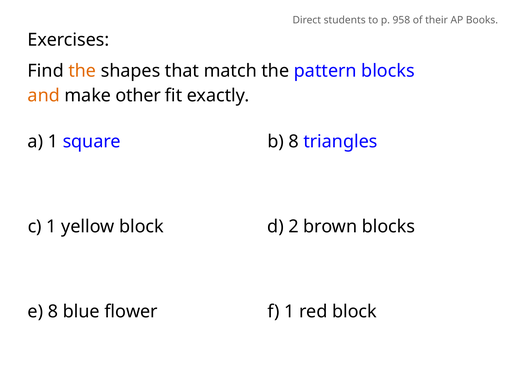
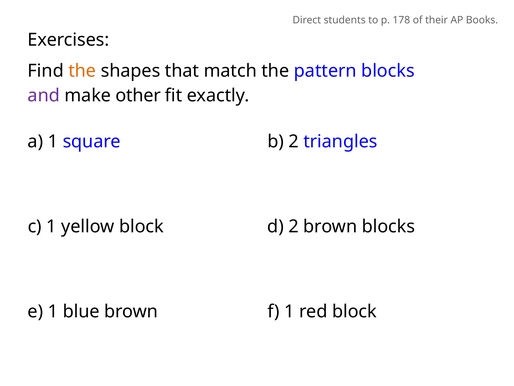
958: 958 -> 178 (401, 20)
and colour: orange -> purple (44, 96)
b 8: 8 -> 2 (294, 142)
e 8: 8 -> 1 (53, 311)
blue flower: flower -> brown (131, 311)
